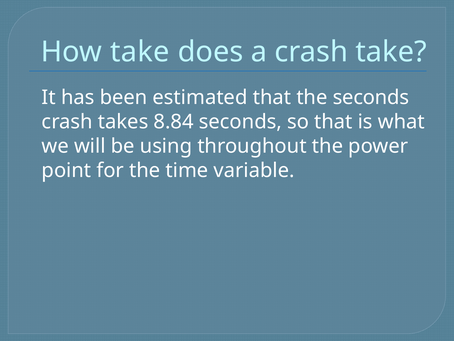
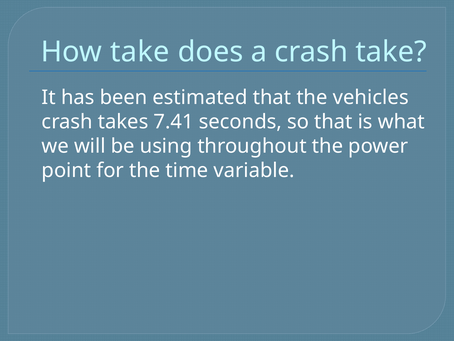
the seconds: seconds -> vehicles (371, 97)
8.84: 8.84 -> 7.41 (174, 122)
